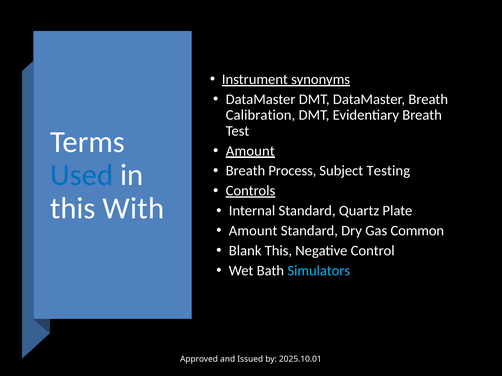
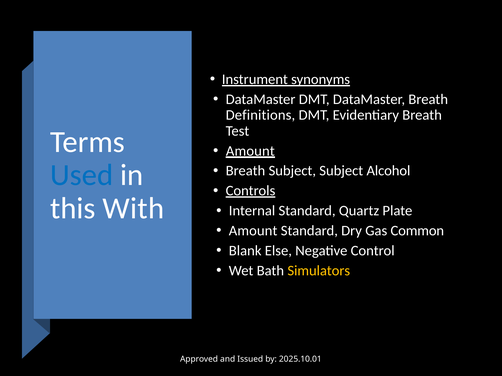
Calibration: Calibration -> Definitions (260, 115)
Breath Process: Process -> Subject (292, 171)
Testing: Testing -> Alcohol (388, 171)
Blank This: This -> Else (278, 251)
Simulators colour: light blue -> yellow (319, 271)
